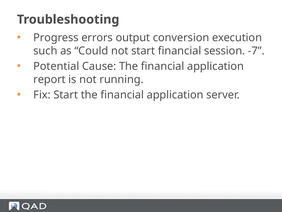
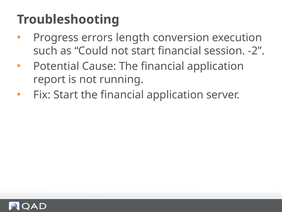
output: output -> length (133, 38)
-7: -7 -> -2 (256, 51)
